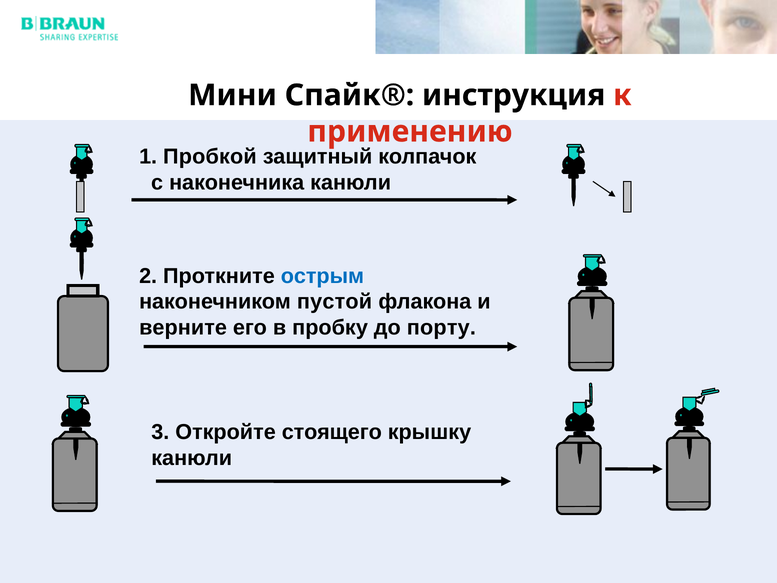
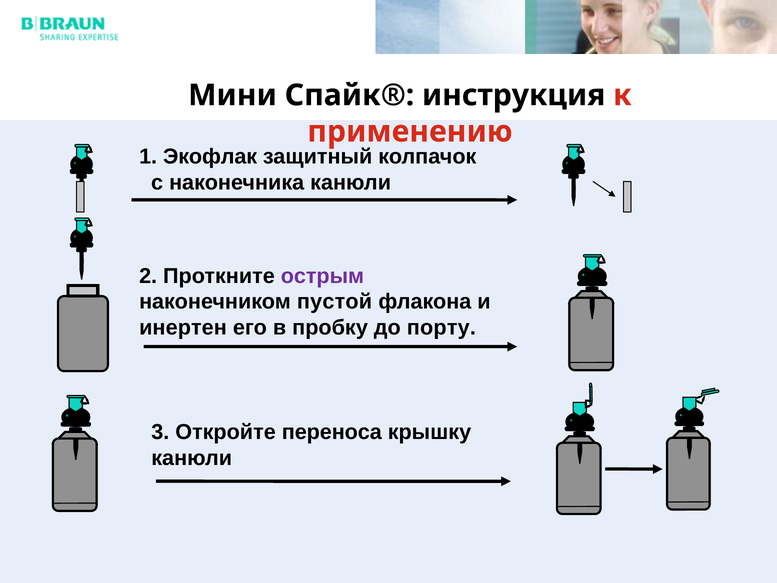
Пробкой: Пробкой -> Экофлак (210, 157)
острым colour: blue -> purple (322, 276)
верните: верните -> инертен (183, 328)
стоящего: стоящего -> переноса (332, 432)
